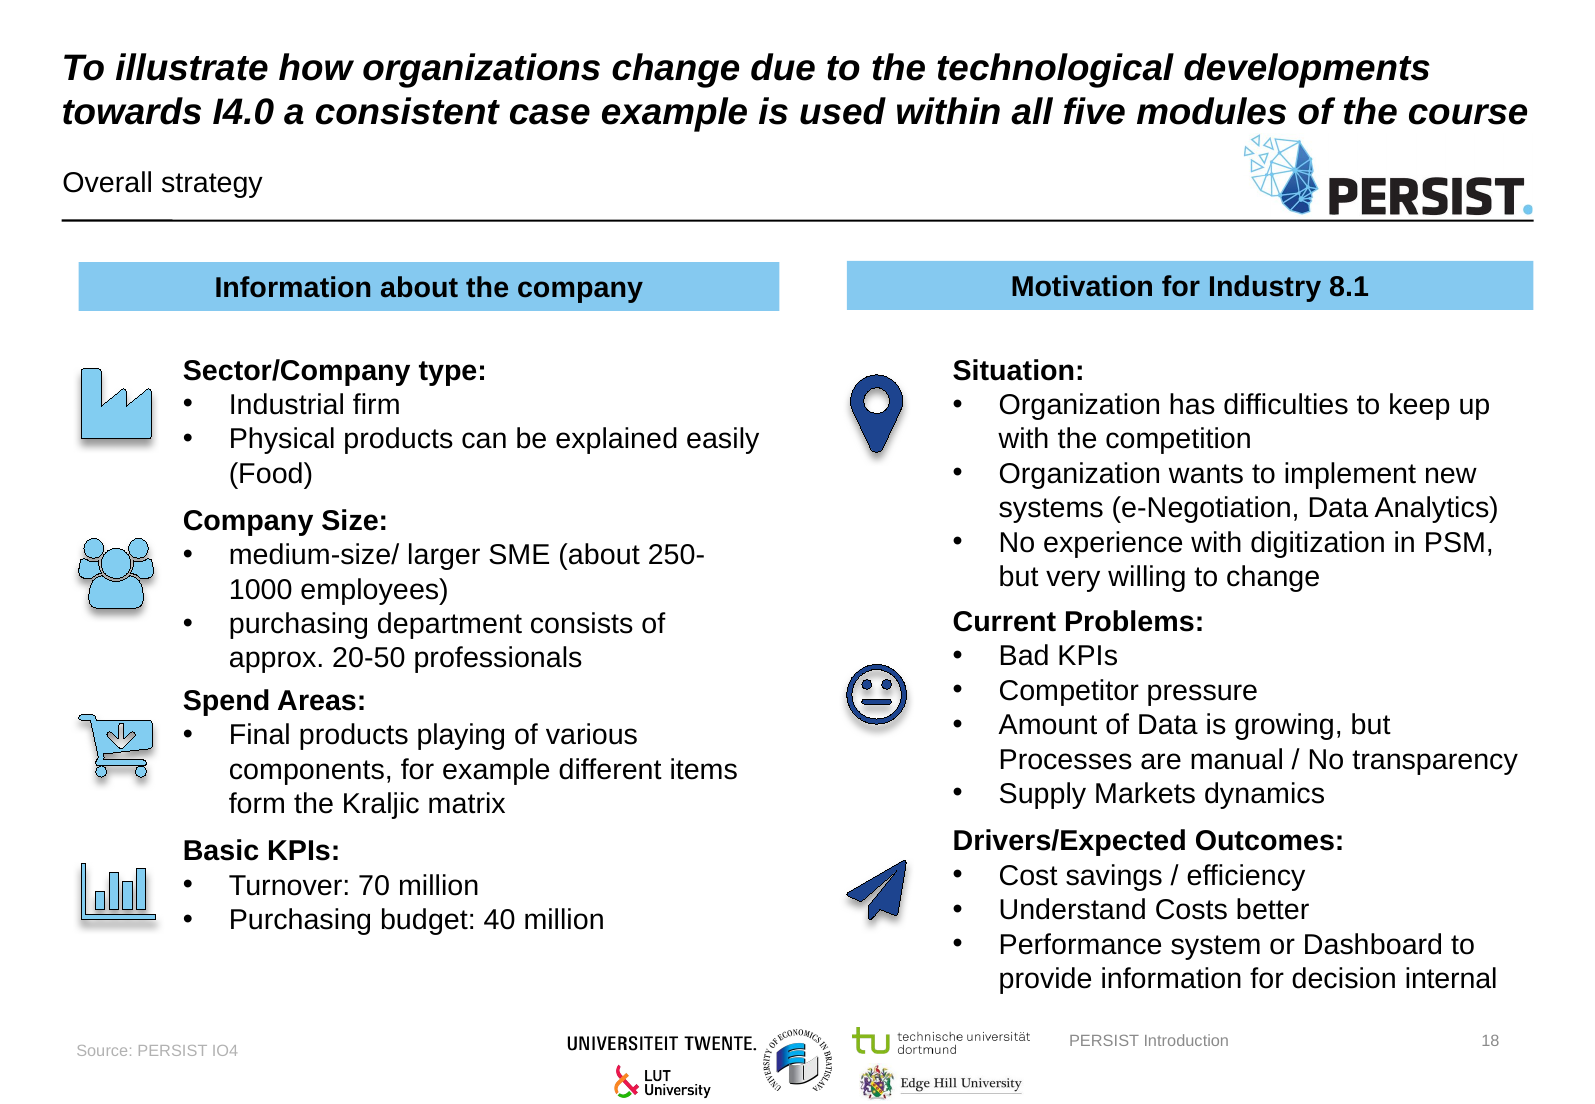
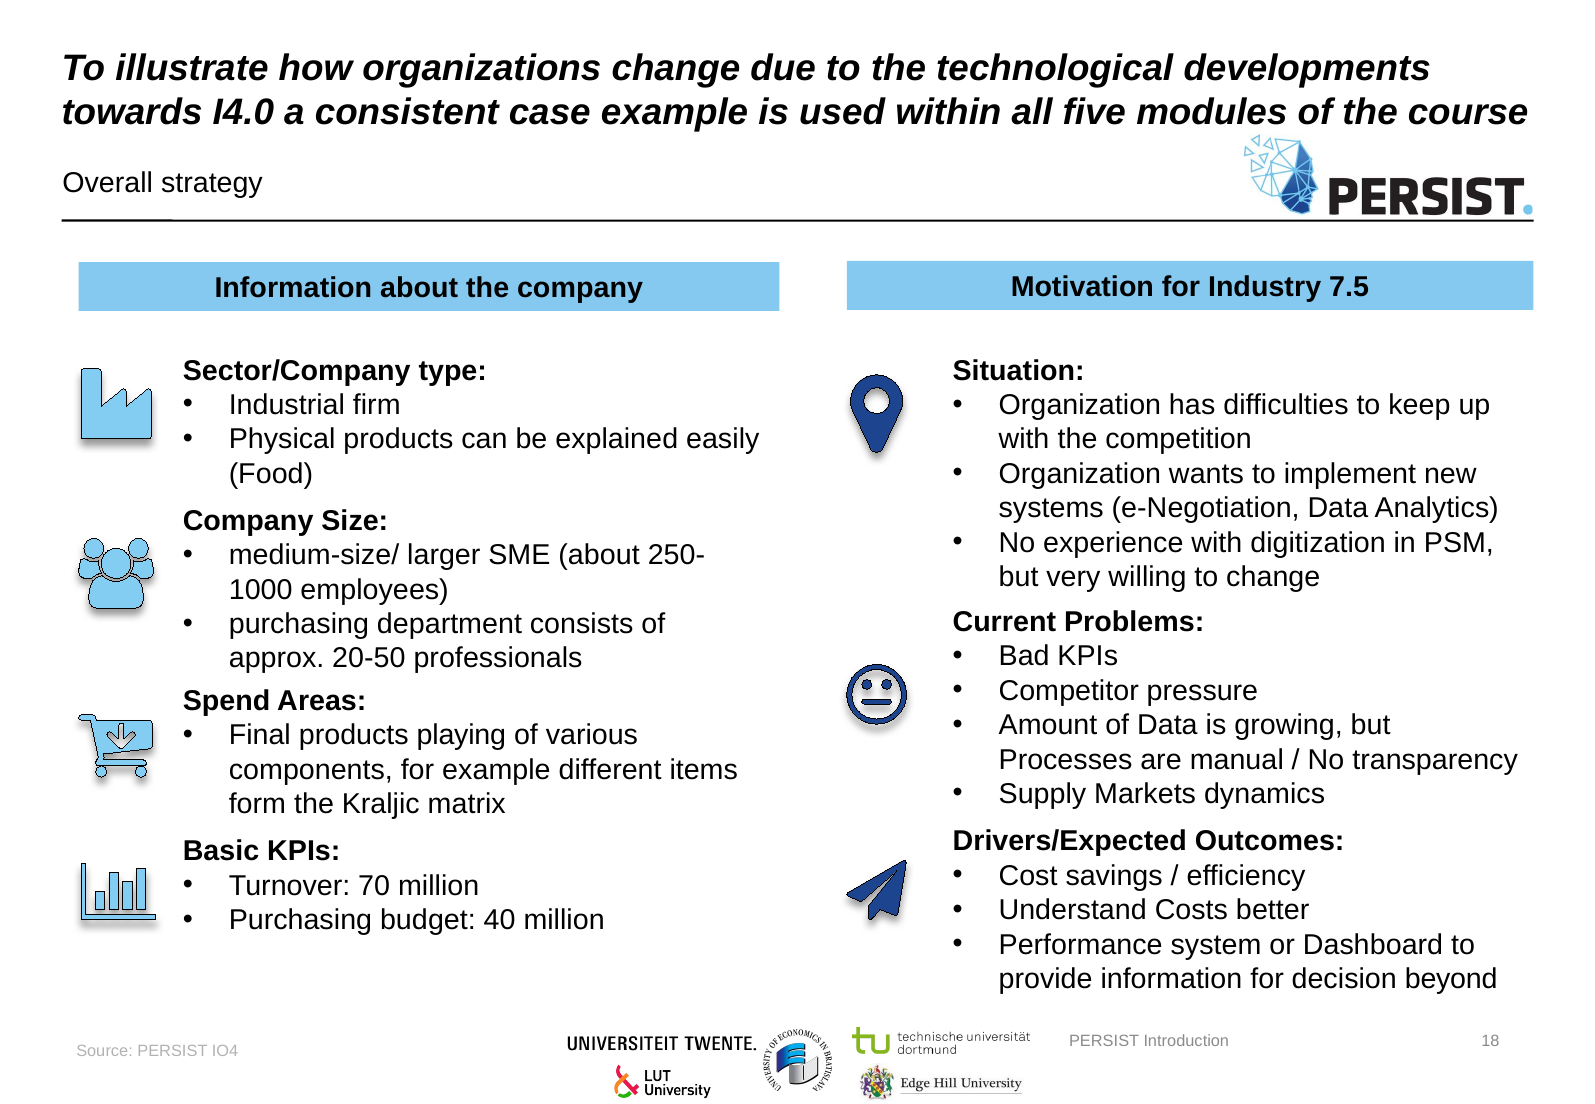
8.1: 8.1 -> 7.5 (1349, 287)
internal: internal -> beyond (1451, 979)
